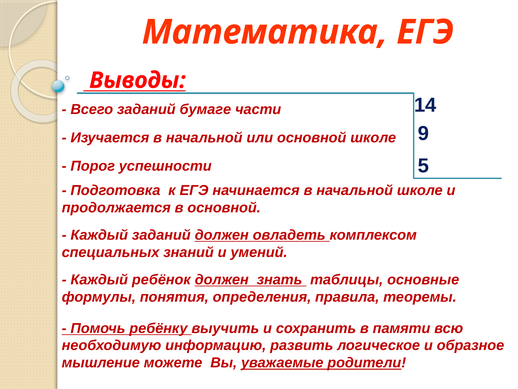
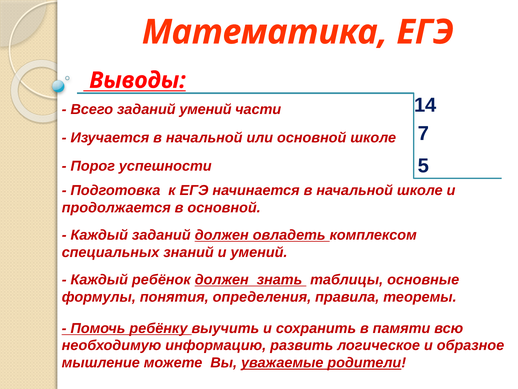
заданий бумаге: бумаге -> умений (205, 109)
9: 9 -> 7 (423, 133)
